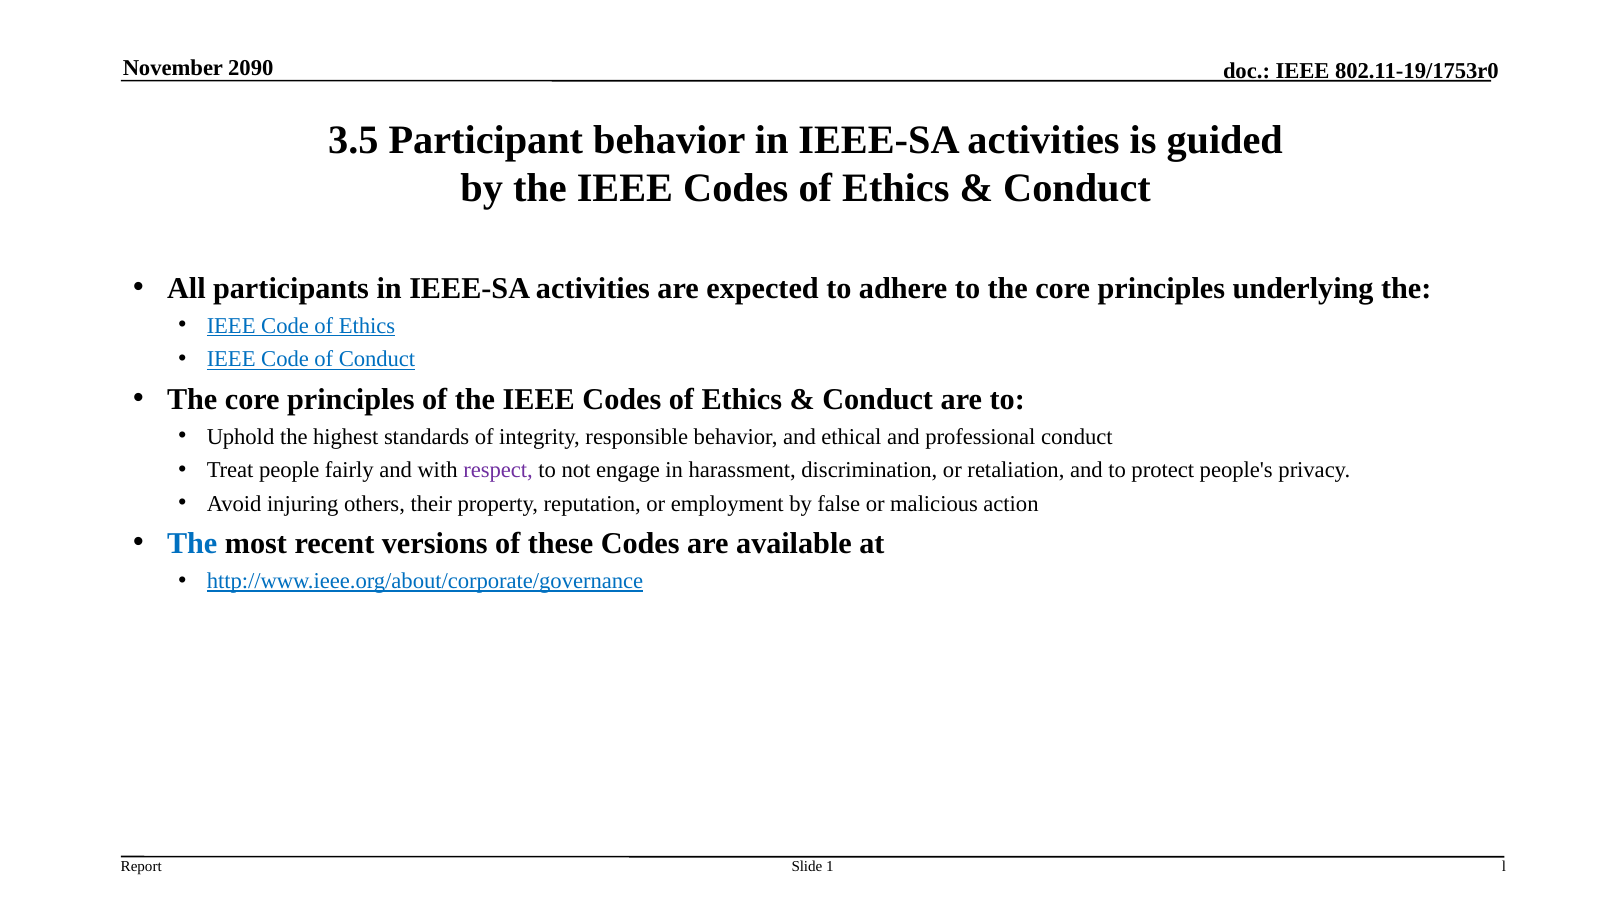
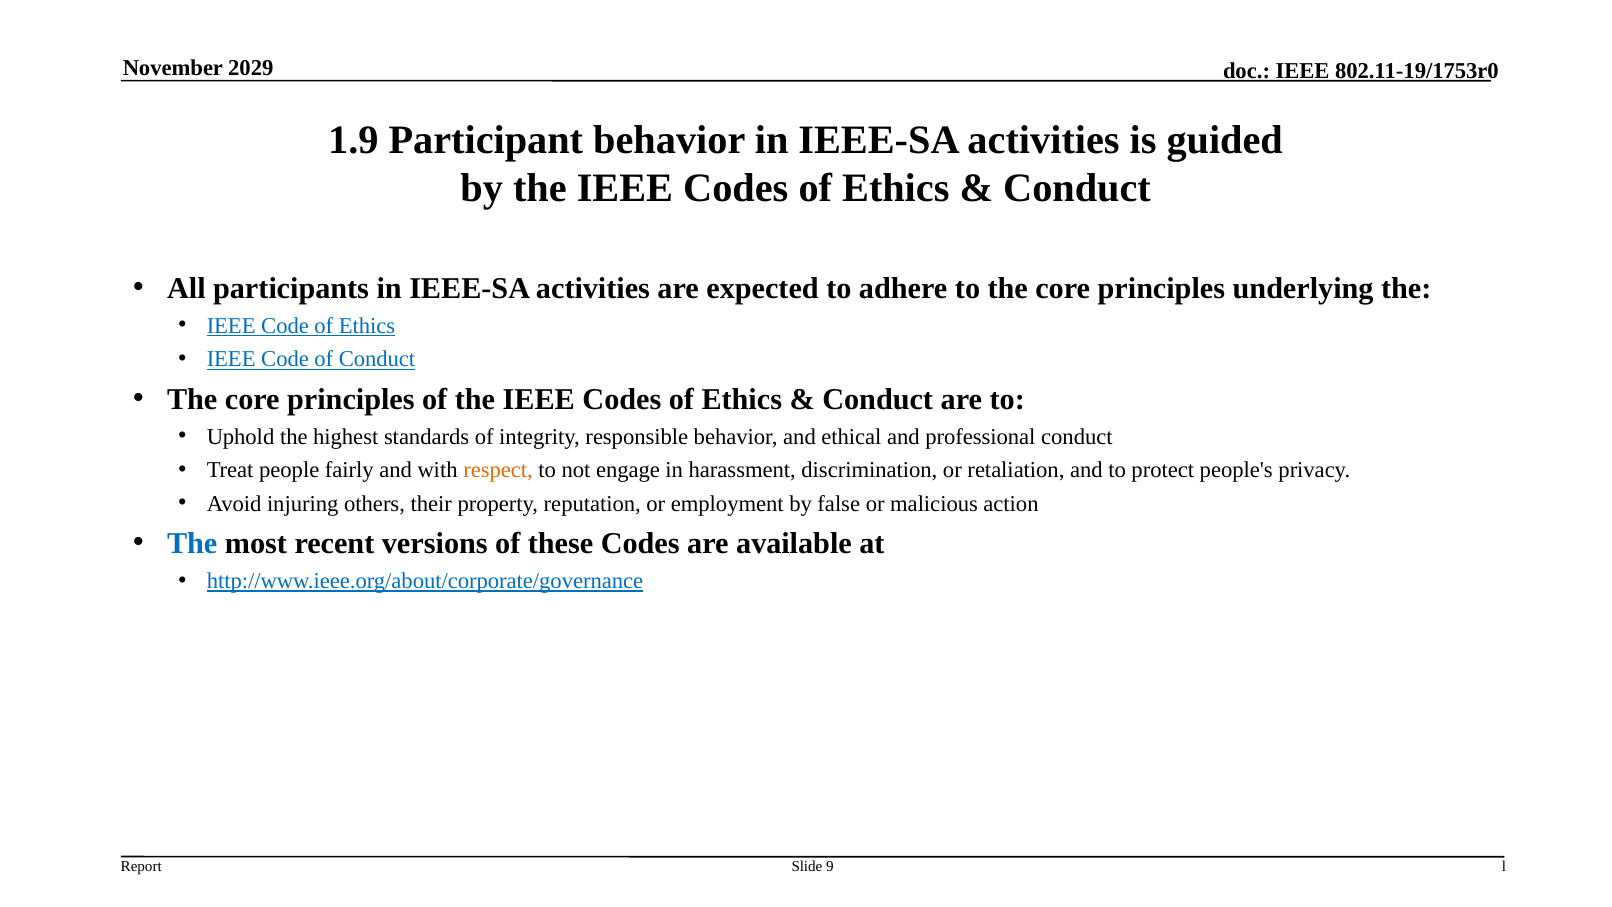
2090: 2090 -> 2029 (251, 68)
3.5: 3.5 -> 1.9 (353, 140)
respect colour: purple -> orange (498, 470)
1: 1 -> 9 (830, 866)
